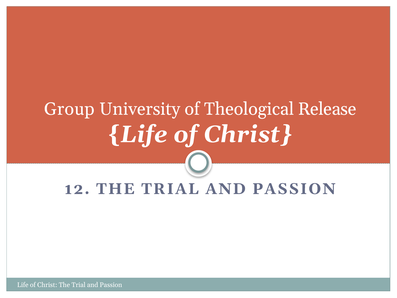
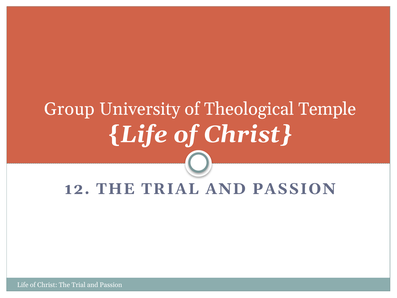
Release: Release -> Temple (327, 109)
